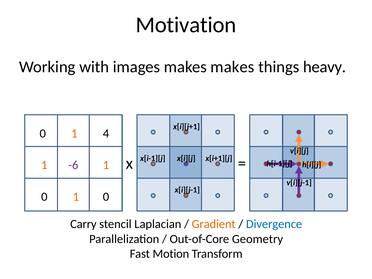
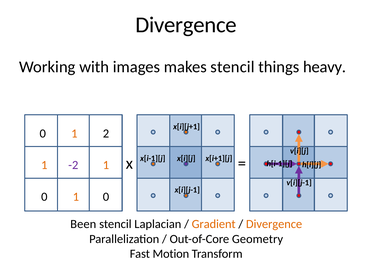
Motivation: Motivation -> Divergence (186, 25)
makes makes: makes -> stencil (233, 67)
4: 4 -> 2 (106, 133)
-6: -6 -> -2 (73, 165)
Carry: Carry -> Been (83, 224)
Divergence colour: blue -> orange (274, 224)
